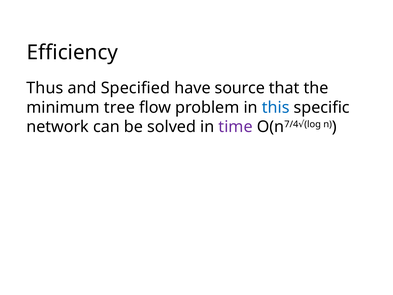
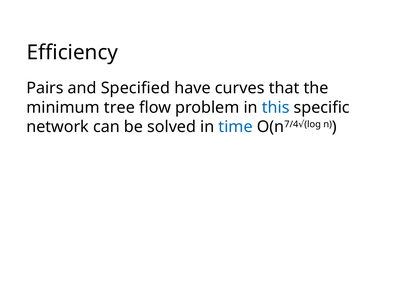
Thus: Thus -> Pairs (45, 88)
source: source -> curves (240, 88)
time colour: purple -> blue (236, 127)
